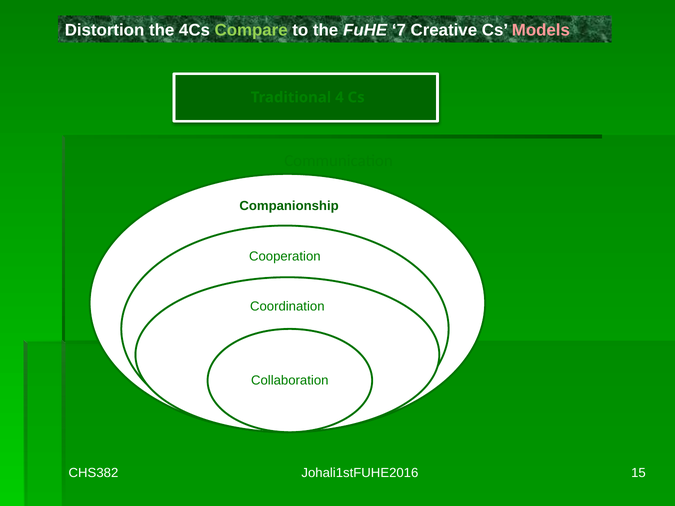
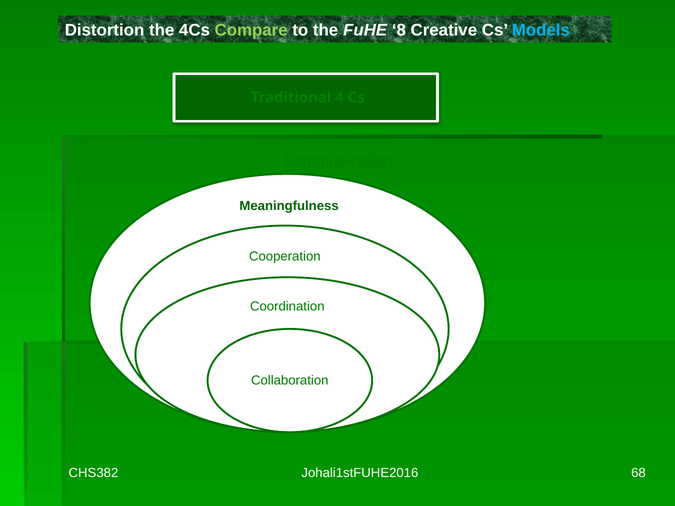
7: 7 -> 8 (399, 30)
Models colour: pink -> light blue (541, 30)
Companionship: Companionship -> Meaningfulness (289, 206)
15: 15 -> 68 (638, 473)
